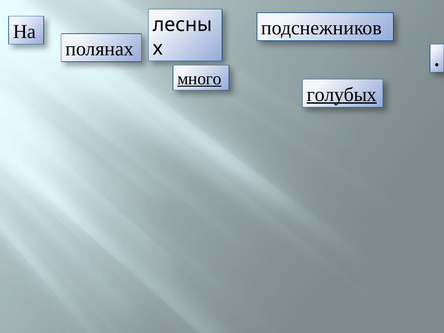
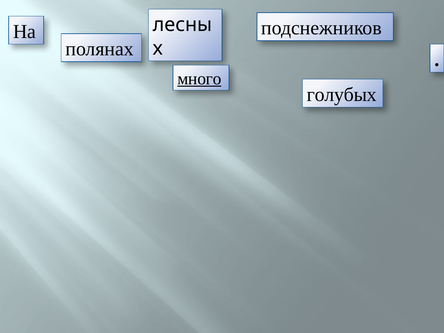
голубых underline: present -> none (342, 94)
